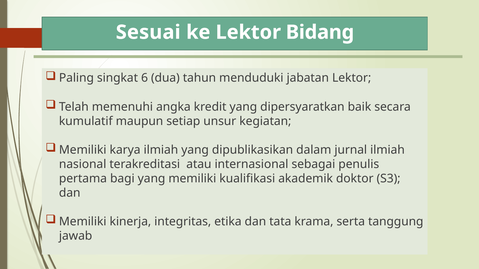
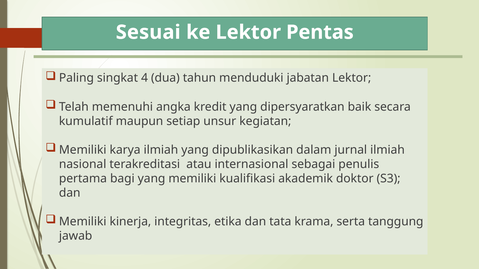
Bidang: Bidang -> Pentas (320, 32)
6: 6 -> 4 (145, 78)
